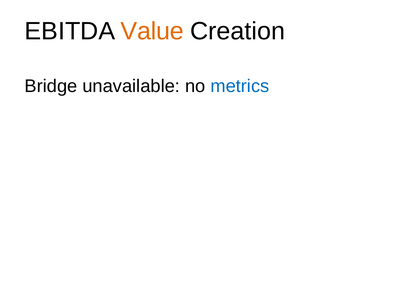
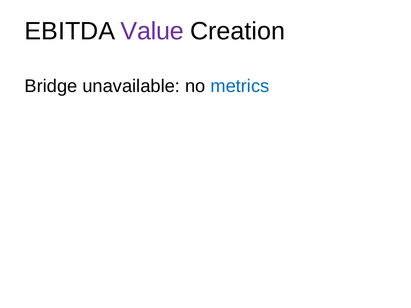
Value colour: orange -> purple (152, 31)
